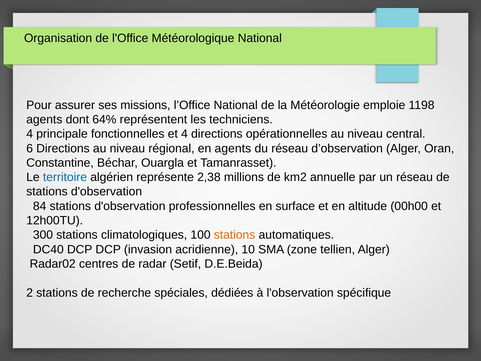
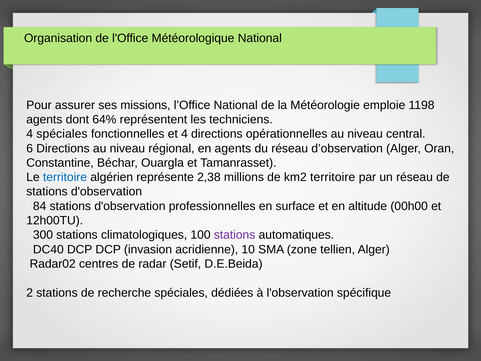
4 principale: principale -> spéciales (62, 134)
km2 annuelle: annuelle -> territoire (333, 177)
stations colour: orange -> purple (235, 235)
